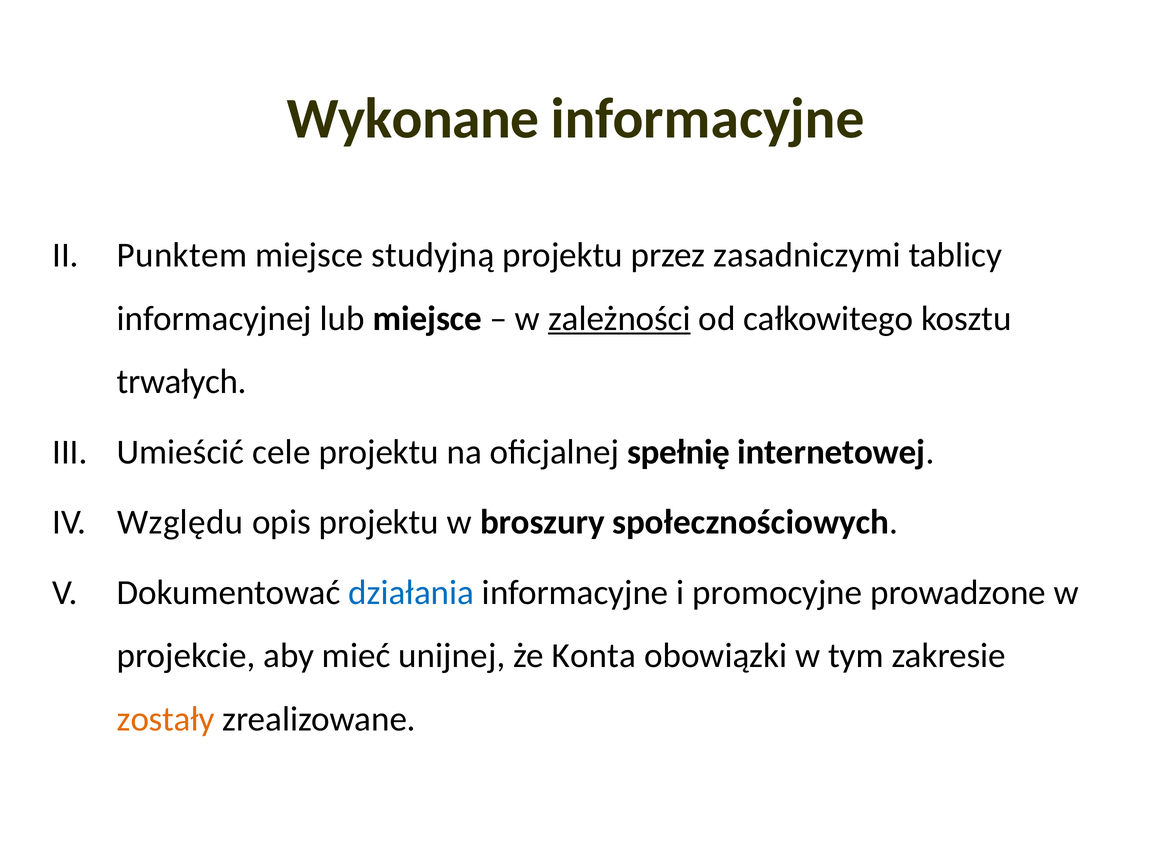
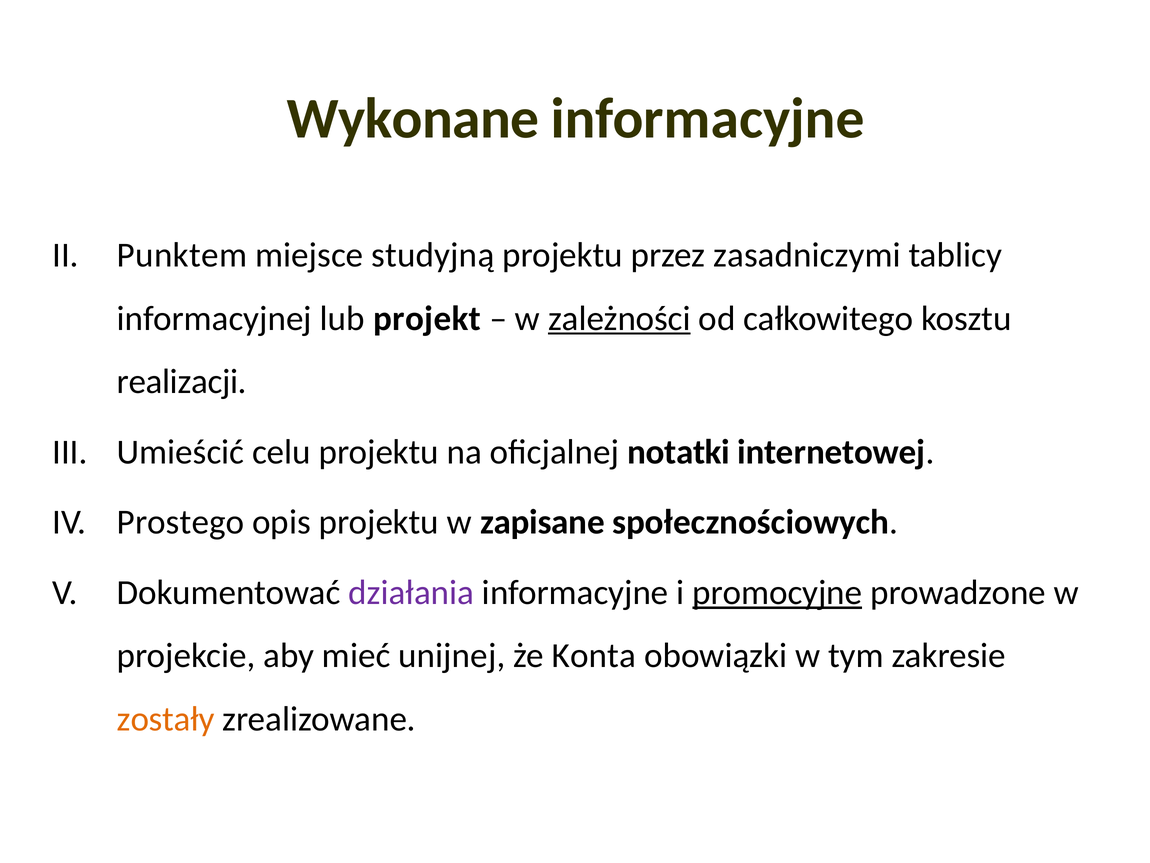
lub miejsce: miejsce -> projekt (427, 318)
trwałych: trwałych -> realizacji (182, 382)
cele: cele -> celu (281, 452)
spełnię: spełnię -> notatki (679, 452)
Względu: Względu -> Prostego (181, 522)
broszury: broszury -> zapisane (542, 522)
działania colour: blue -> purple (411, 592)
promocyjne underline: none -> present (777, 592)
